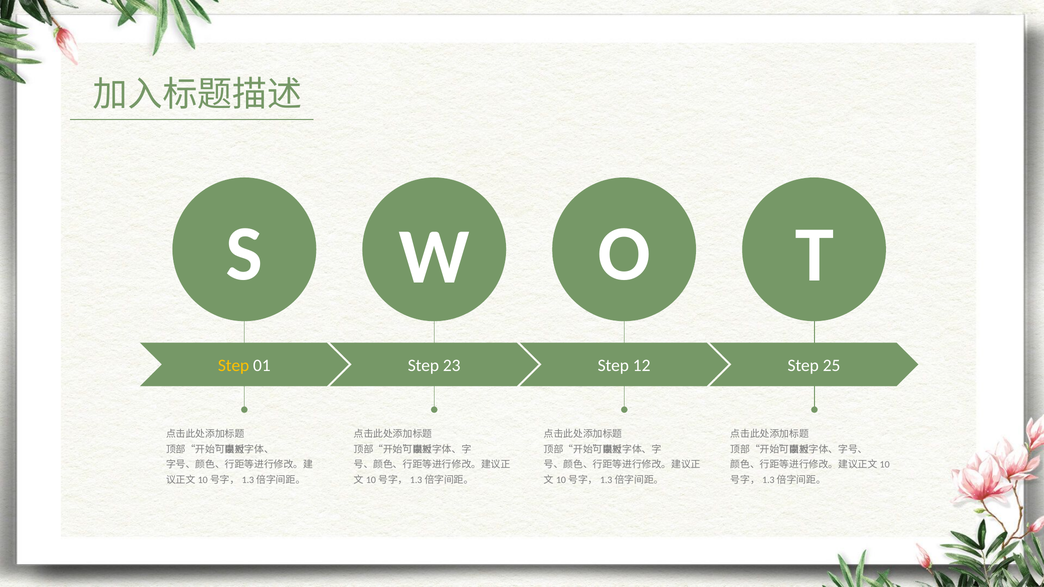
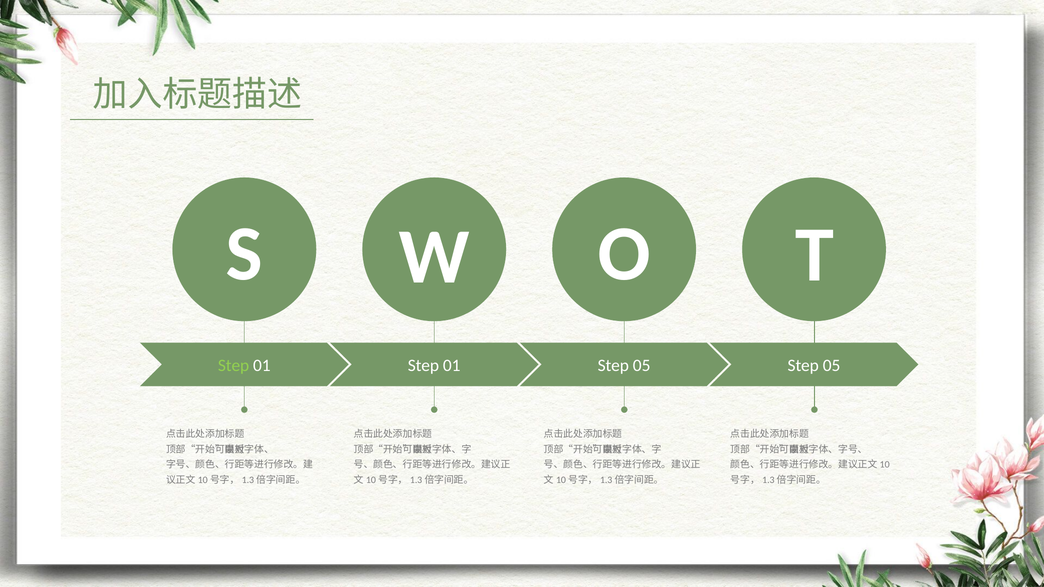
Step colour: yellow -> light green (234, 366)
01 Step 23: 23 -> 01 (452, 366)
12: 12 -> 05 (642, 366)
25: 25 -> 05 (832, 366)
